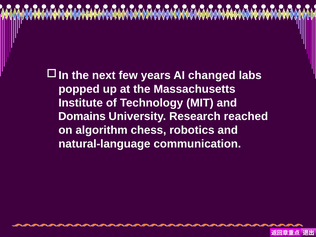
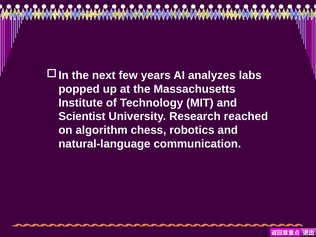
changed: changed -> analyzes (212, 75)
Domains: Domains -> Scientist (82, 116)
